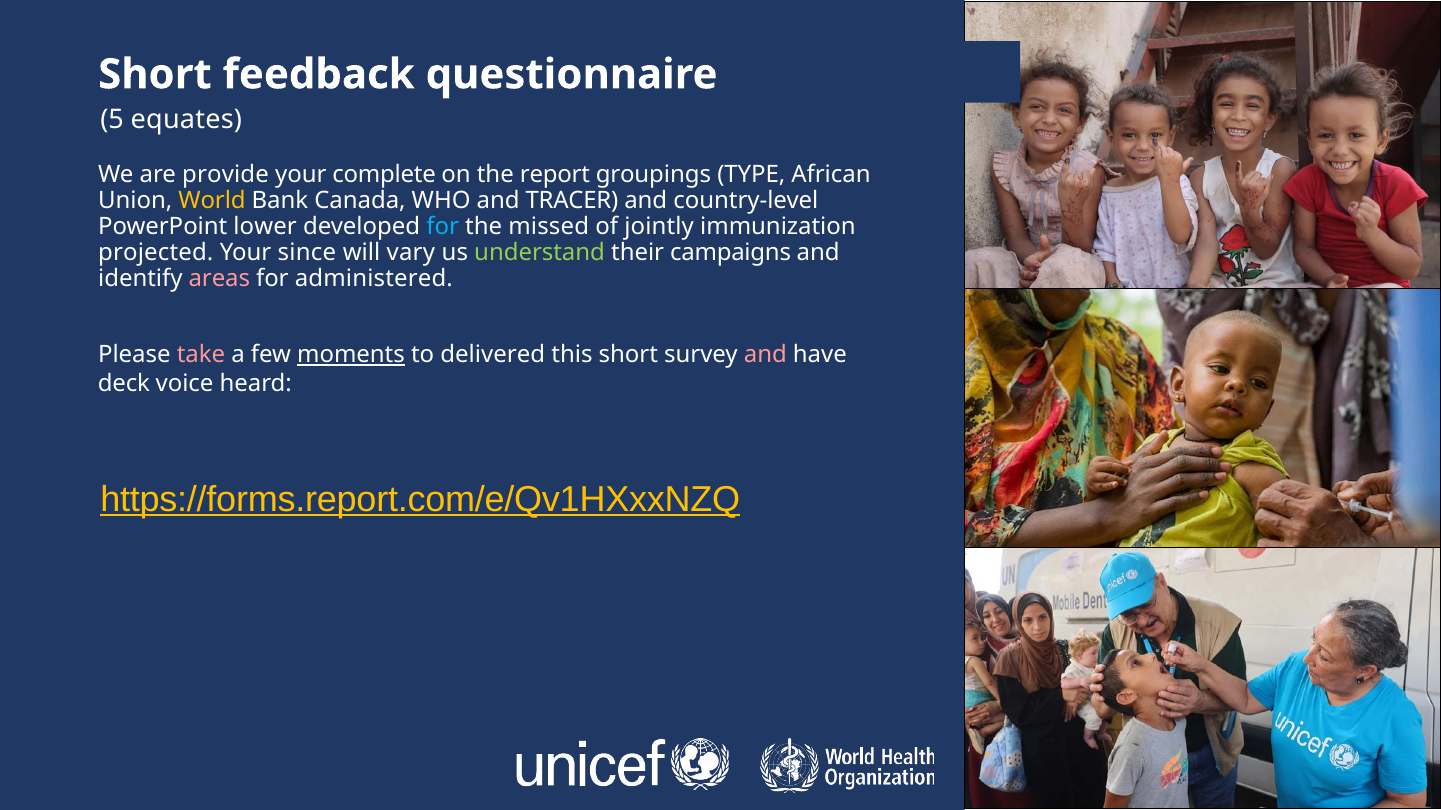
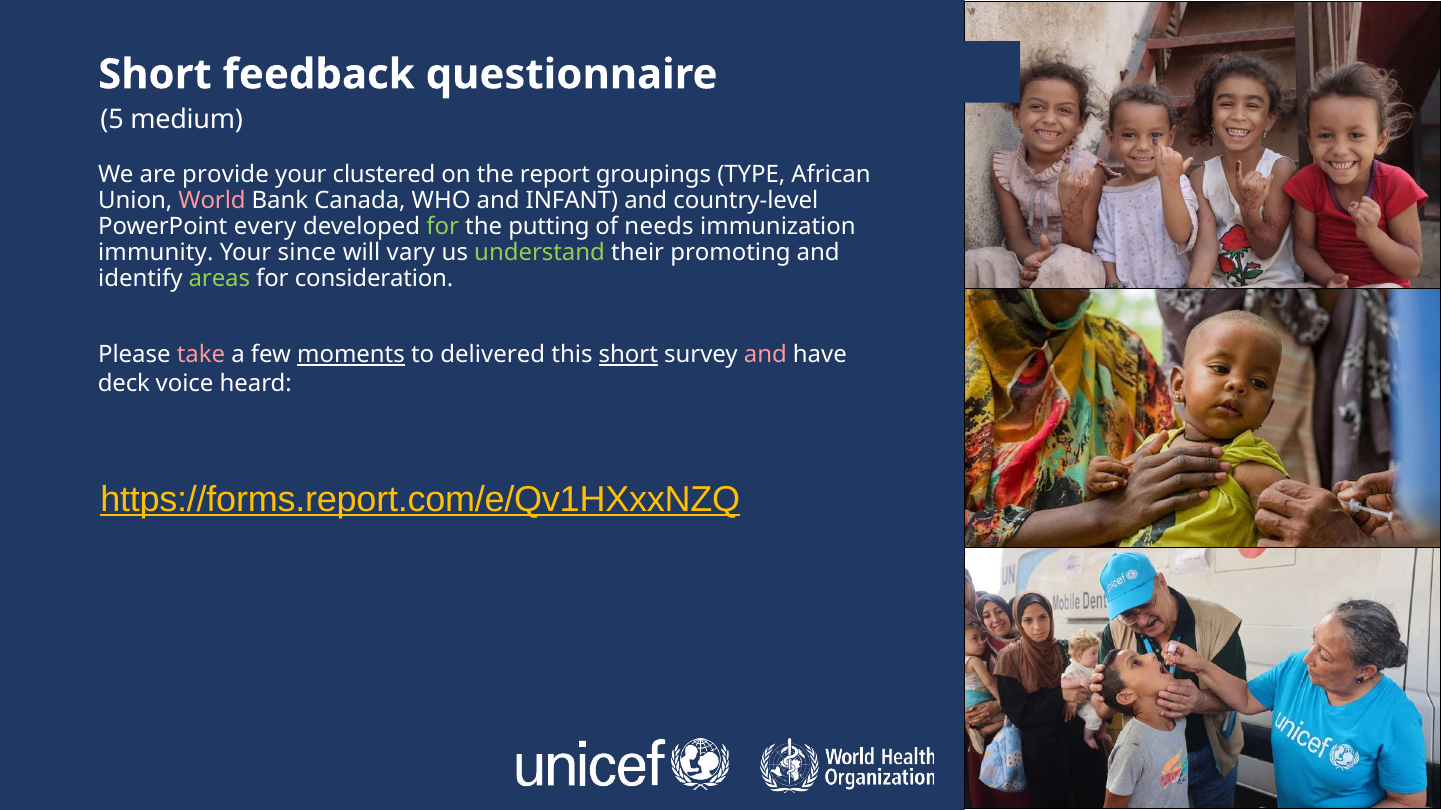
equates: equates -> medium (187, 120)
complete: complete -> clustered (384, 175)
World colour: yellow -> pink (212, 201)
TRACER: TRACER -> INFANT (572, 201)
lower: lower -> every (265, 227)
for colour: light blue -> light green (443, 227)
missed: missed -> putting (549, 227)
jointly: jointly -> needs (659, 227)
projected: projected -> immunity (156, 253)
campaigns: campaigns -> promoting (730, 253)
areas colour: pink -> light green (219, 278)
administered: administered -> consideration (374, 278)
short underline: none -> present (628, 355)
